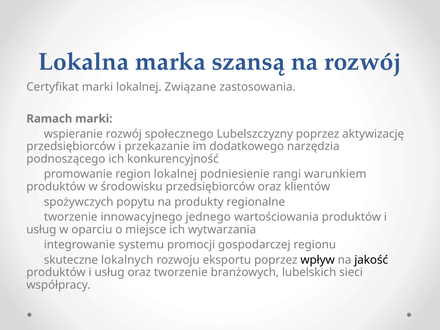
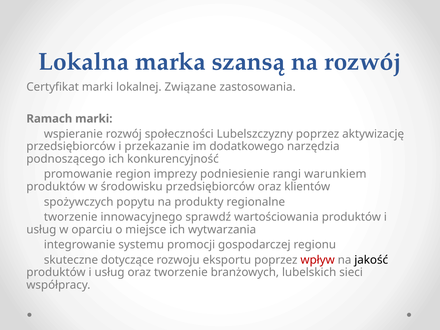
społecznego: społecznego -> społeczności (179, 134)
region lokalnej: lokalnej -> imprezy (175, 174)
jednego: jednego -> sprawdź (208, 217)
lokalnych: lokalnych -> dotyczące (127, 260)
wpływ colour: black -> red (318, 260)
